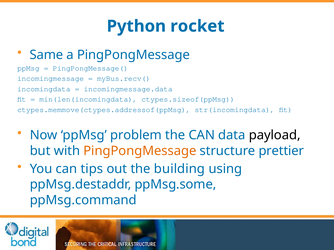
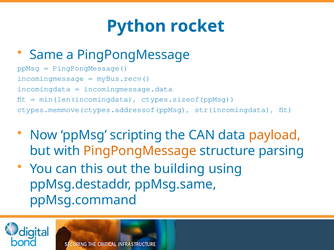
problem: problem -> scripting (136, 135)
payload colour: black -> orange (275, 135)
prettier: prettier -> parsing (281, 151)
tips: tips -> this (92, 169)
ppMsg.some: ppMsg.some -> ppMsg.same (175, 185)
